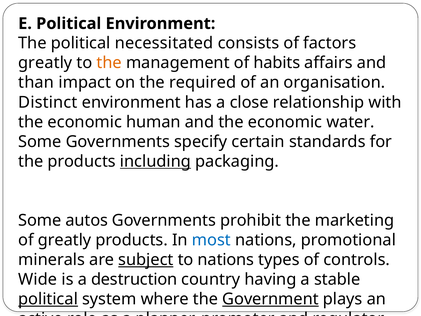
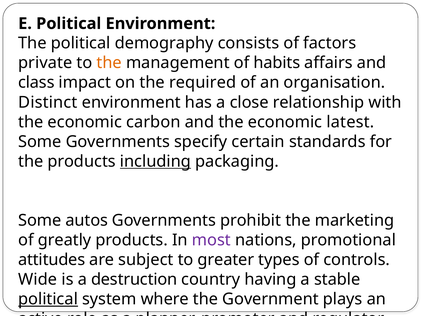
necessitated: necessitated -> demography (164, 43)
greatly: greatly -> private (45, 63)
than: than -> class (36, 83)
human: human -> carbon (153, 122)
water: water -> latest (350, 122)
most colour: blue -> purple (211, 240)
minerals: minerals -> attitudes (52, 259)
subject underline: present -> none (146, 259)
to nations: nations -> greater (226, 259)
Government underline: present -> none (270, 299)
